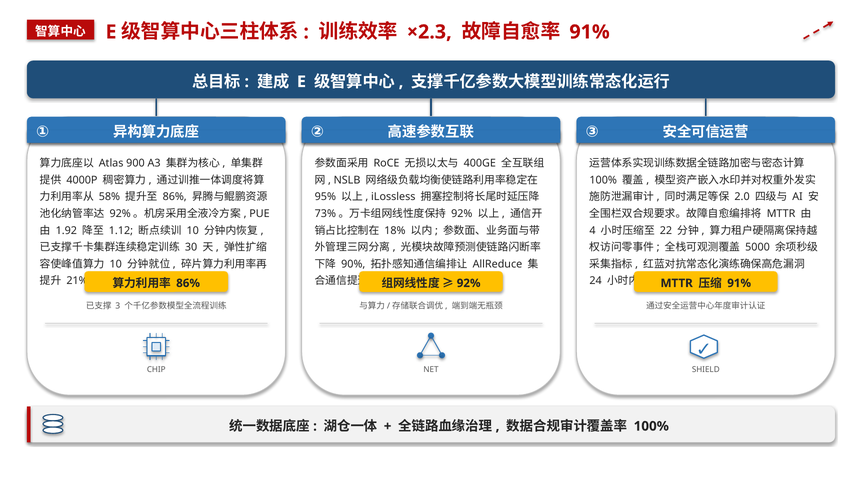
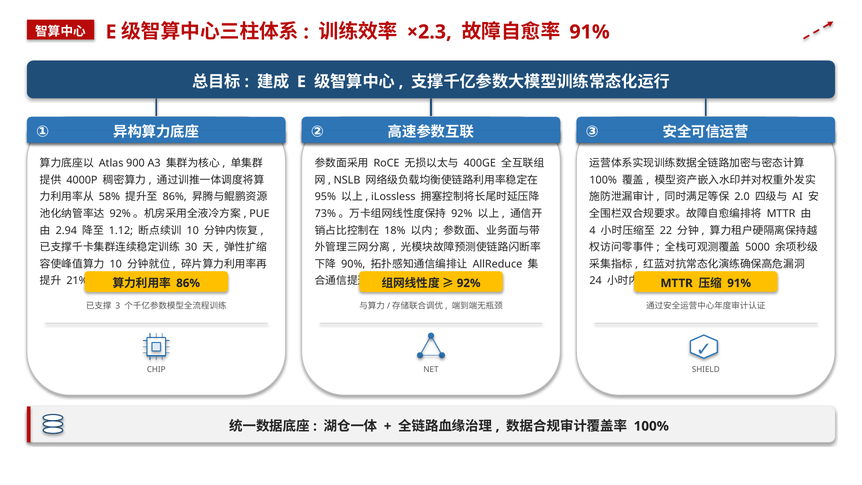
1.92: 1.92 -> 2.94 (66, 230)
